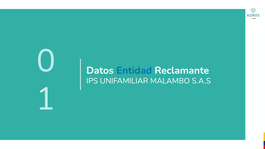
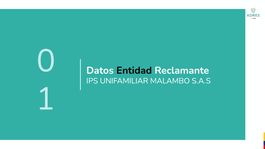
Entidad colour: blue -> black (134, 70)
